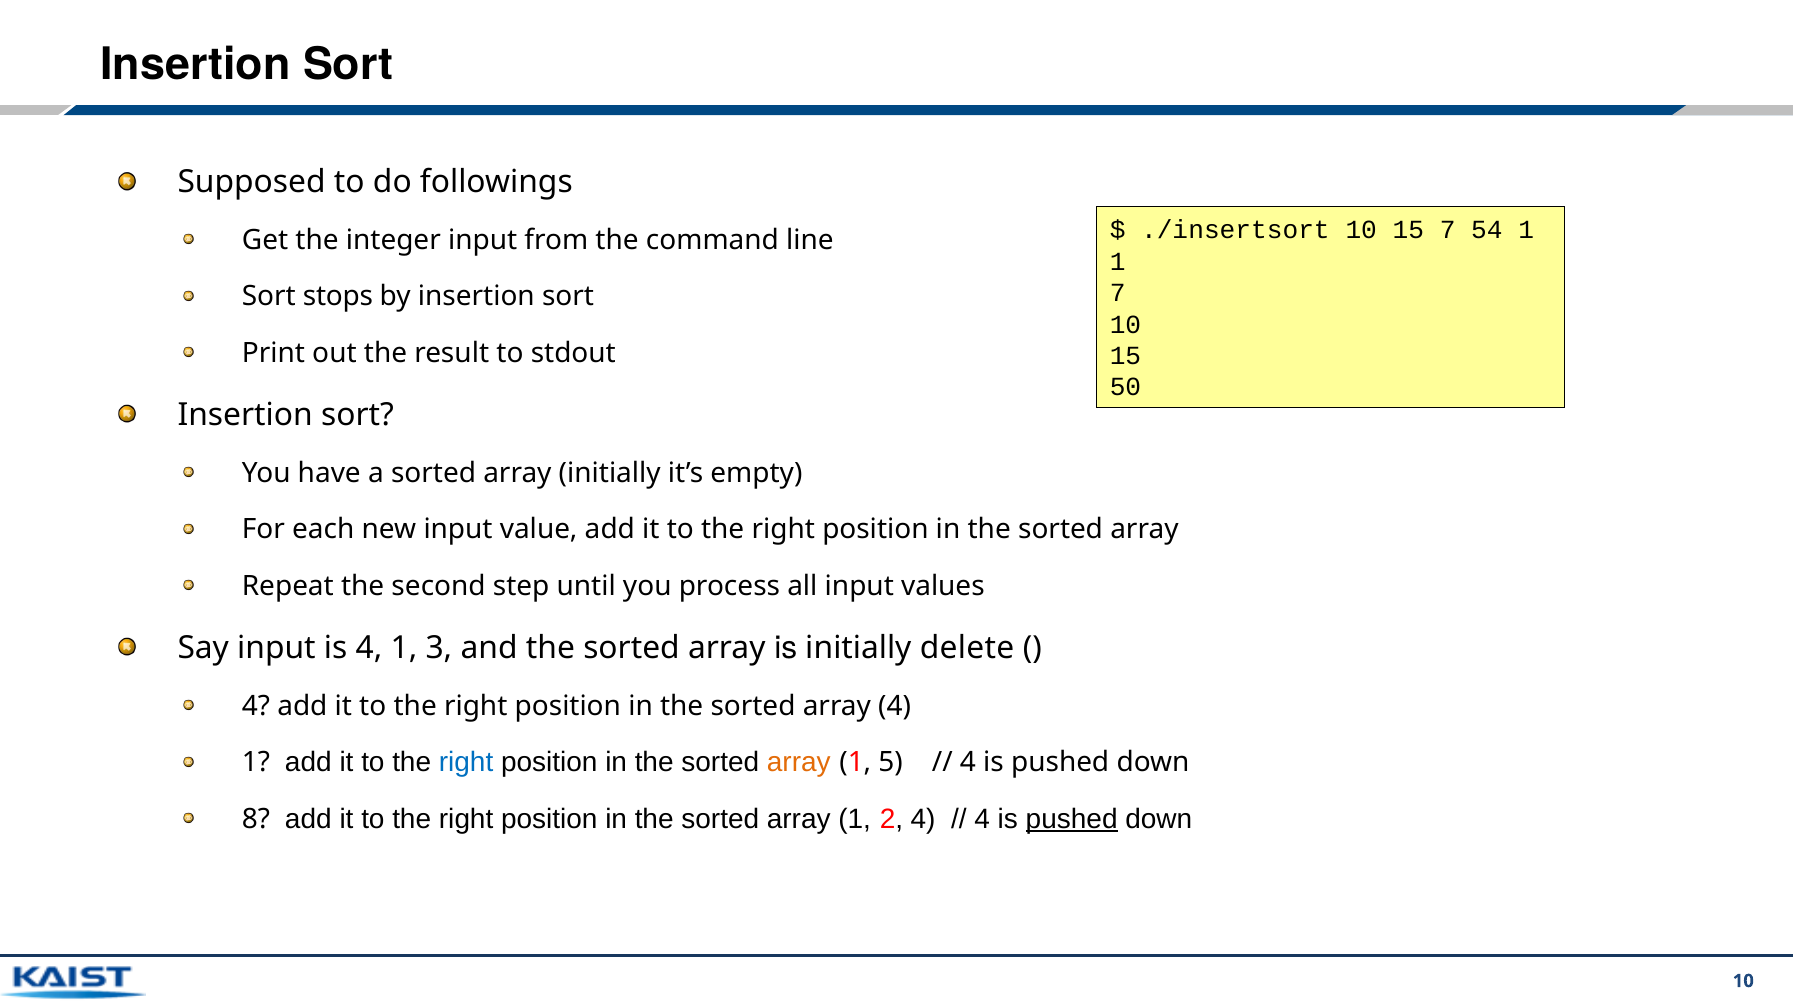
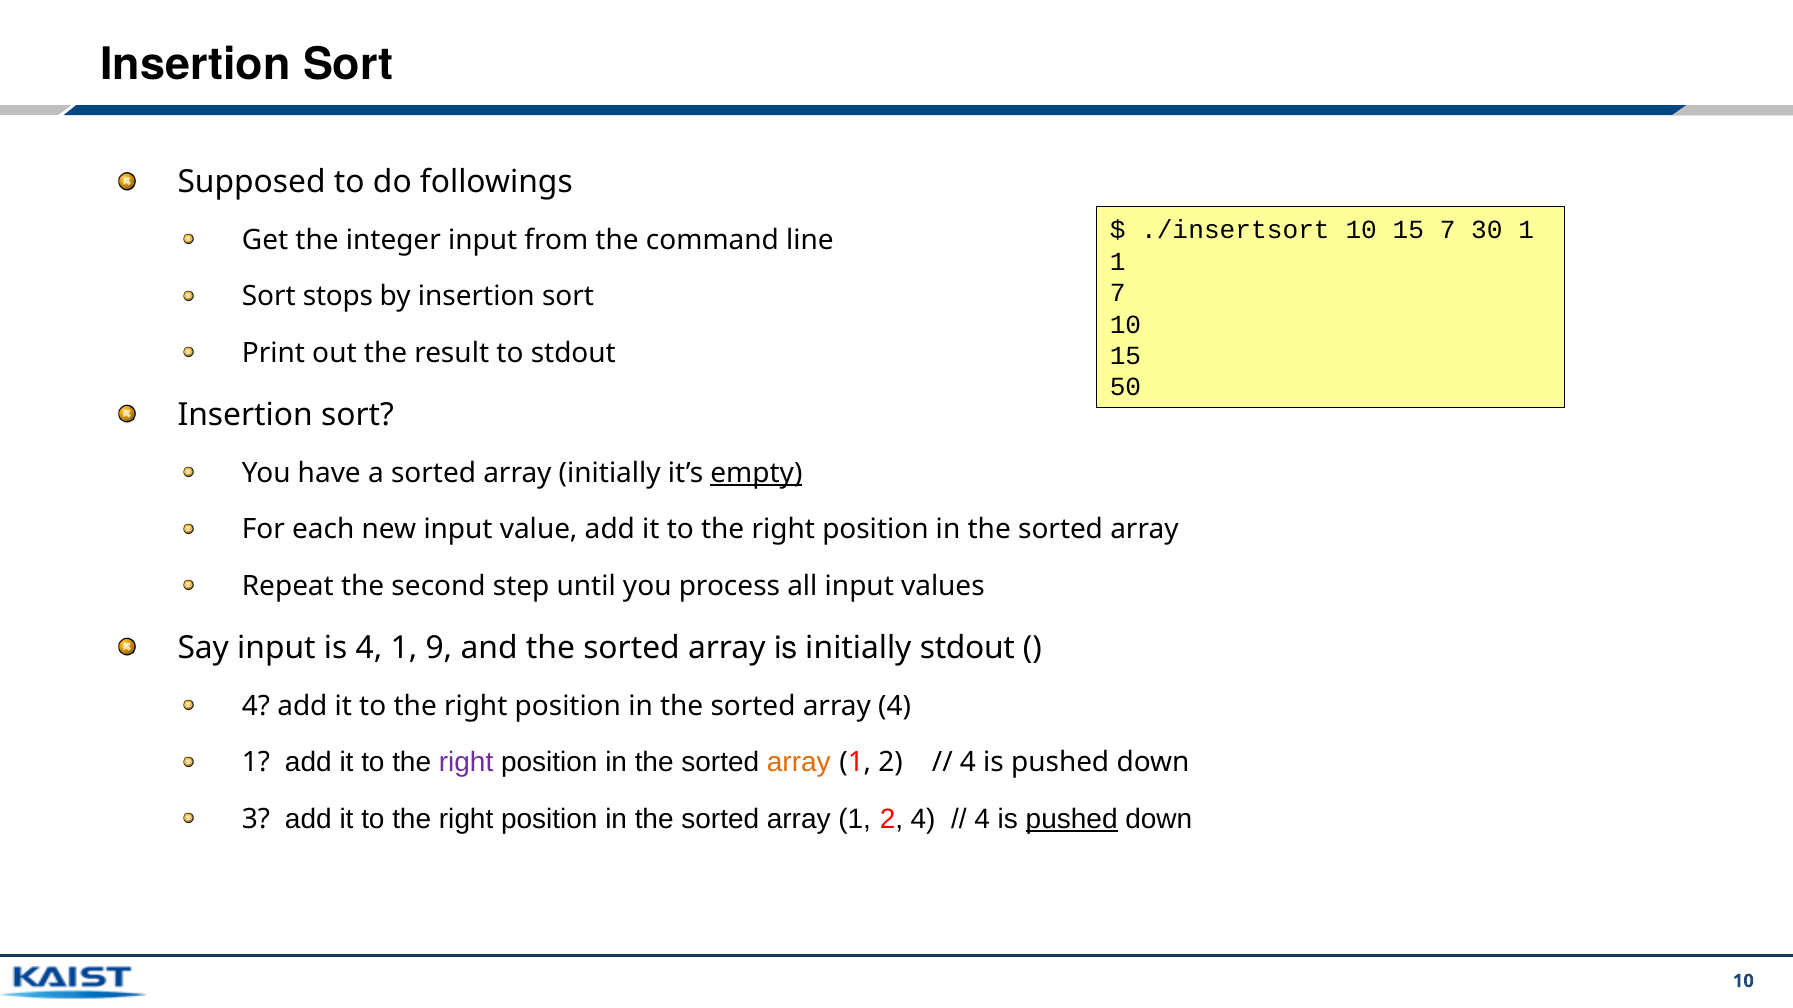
54: 54 -> 30 (1487, 230)
empty underline: none -> present (756, 474)
3: 3 -> 9 (439, 648)
initially delete: delete -> stdout (967, 648)
right colour: blue -> purple (466, 763)
5: 5 -> 2 (891, 763)
8: 8 -> 3 (256, 819)
